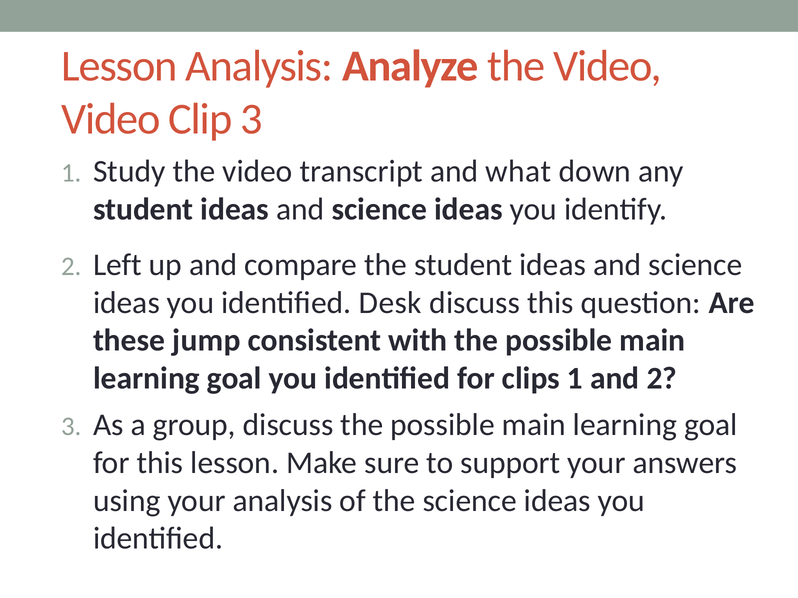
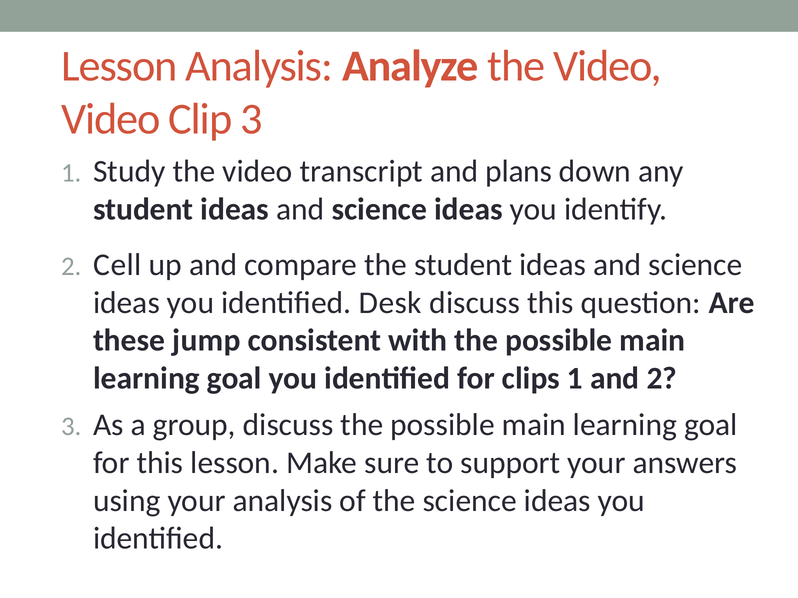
what: what -> plans (519, 171)
Left: Left -> Cell (117, 265)
